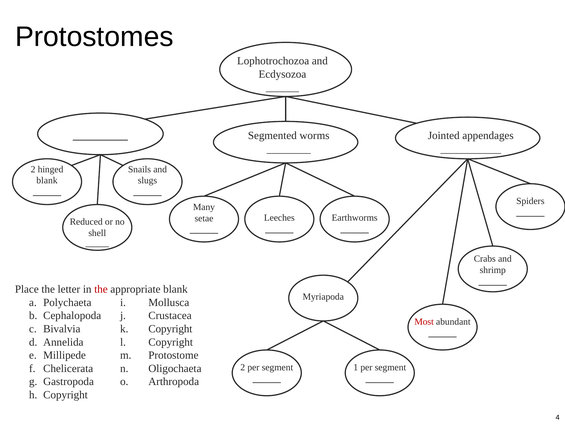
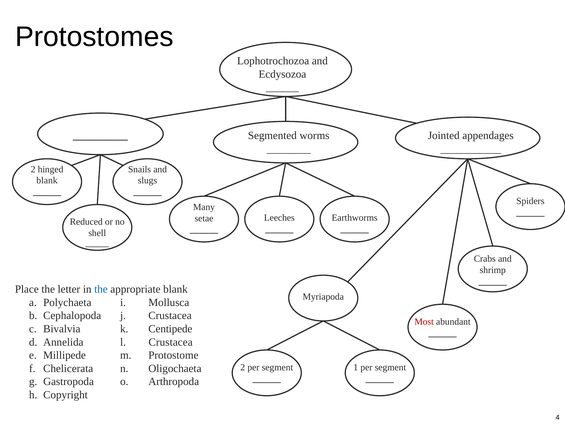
the colour: red -> blue (101, 289)
Copyright: Copyright -> Centipede (170, 329)
Copyright: Copyright -> Crustacea (171, 342)
